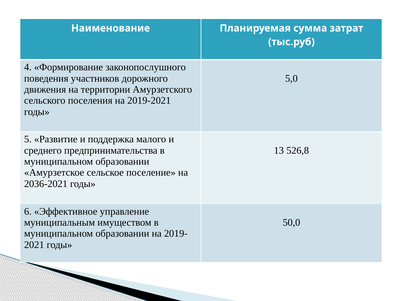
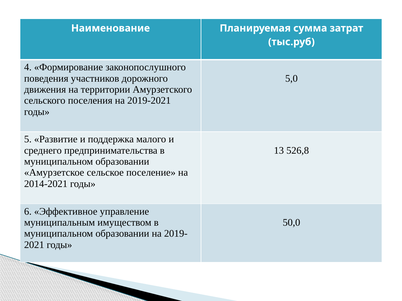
2036-2021: 2036-2021 -> 2014-2021 (46, 184)
